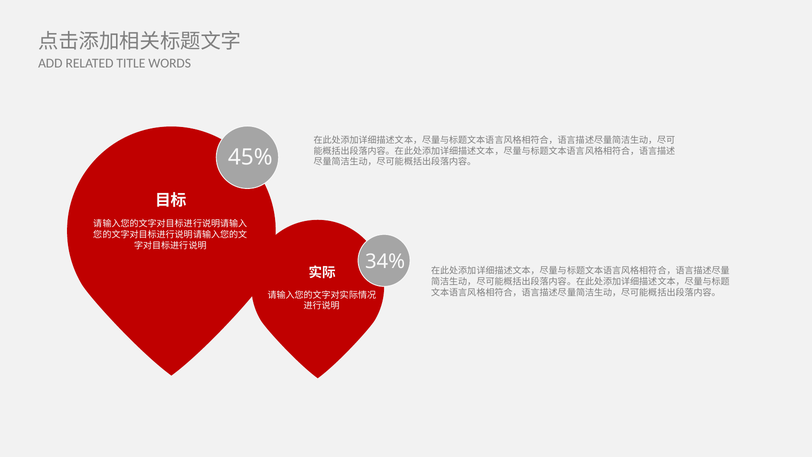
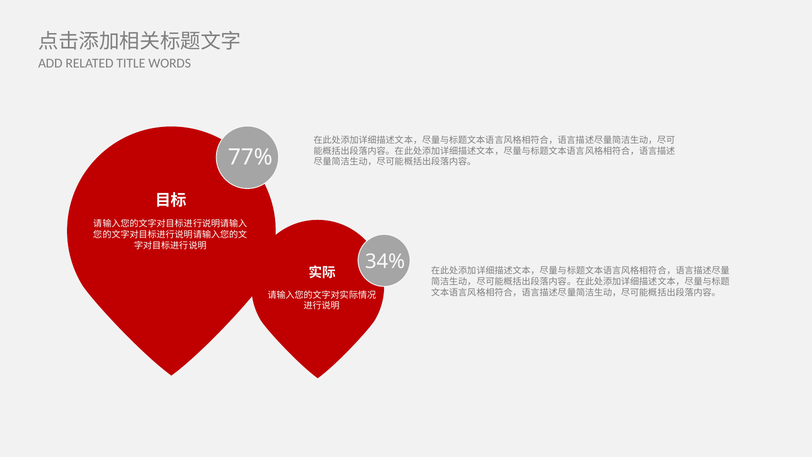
45%: 45% -> 77% (250, 157)
